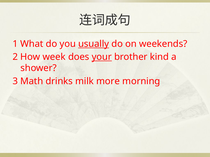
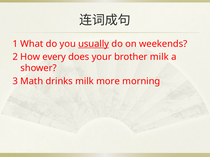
week: week -> every (54, 57)
your underline: present -> none (102, 57)
brother kind: kind -> milk (159, 57)
